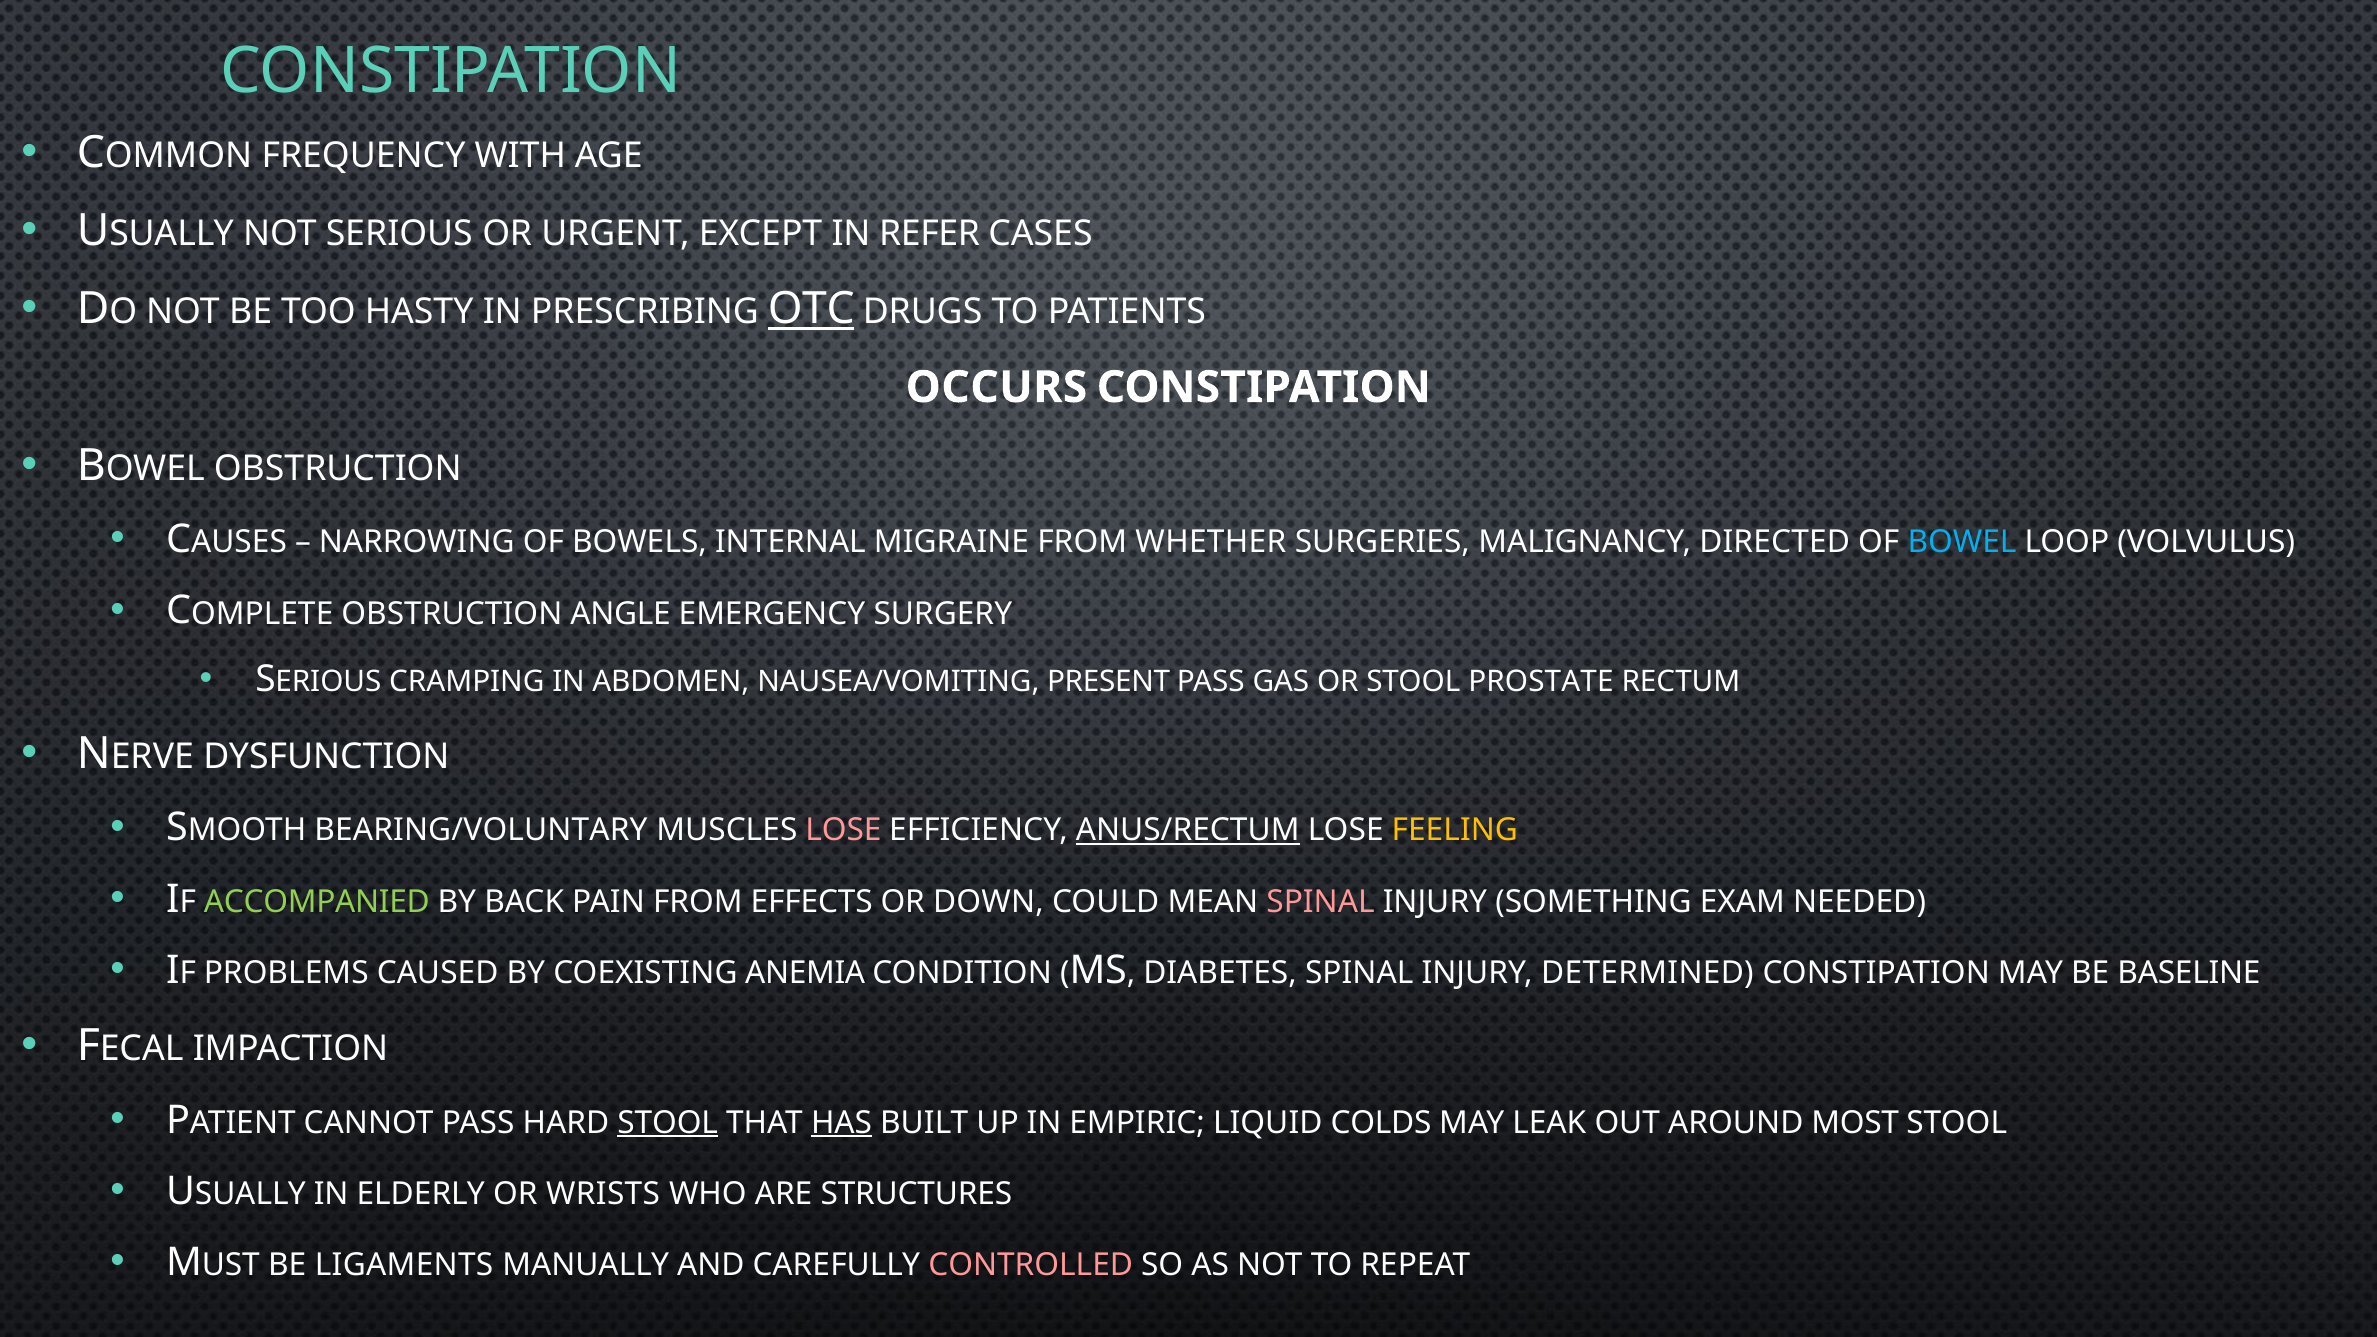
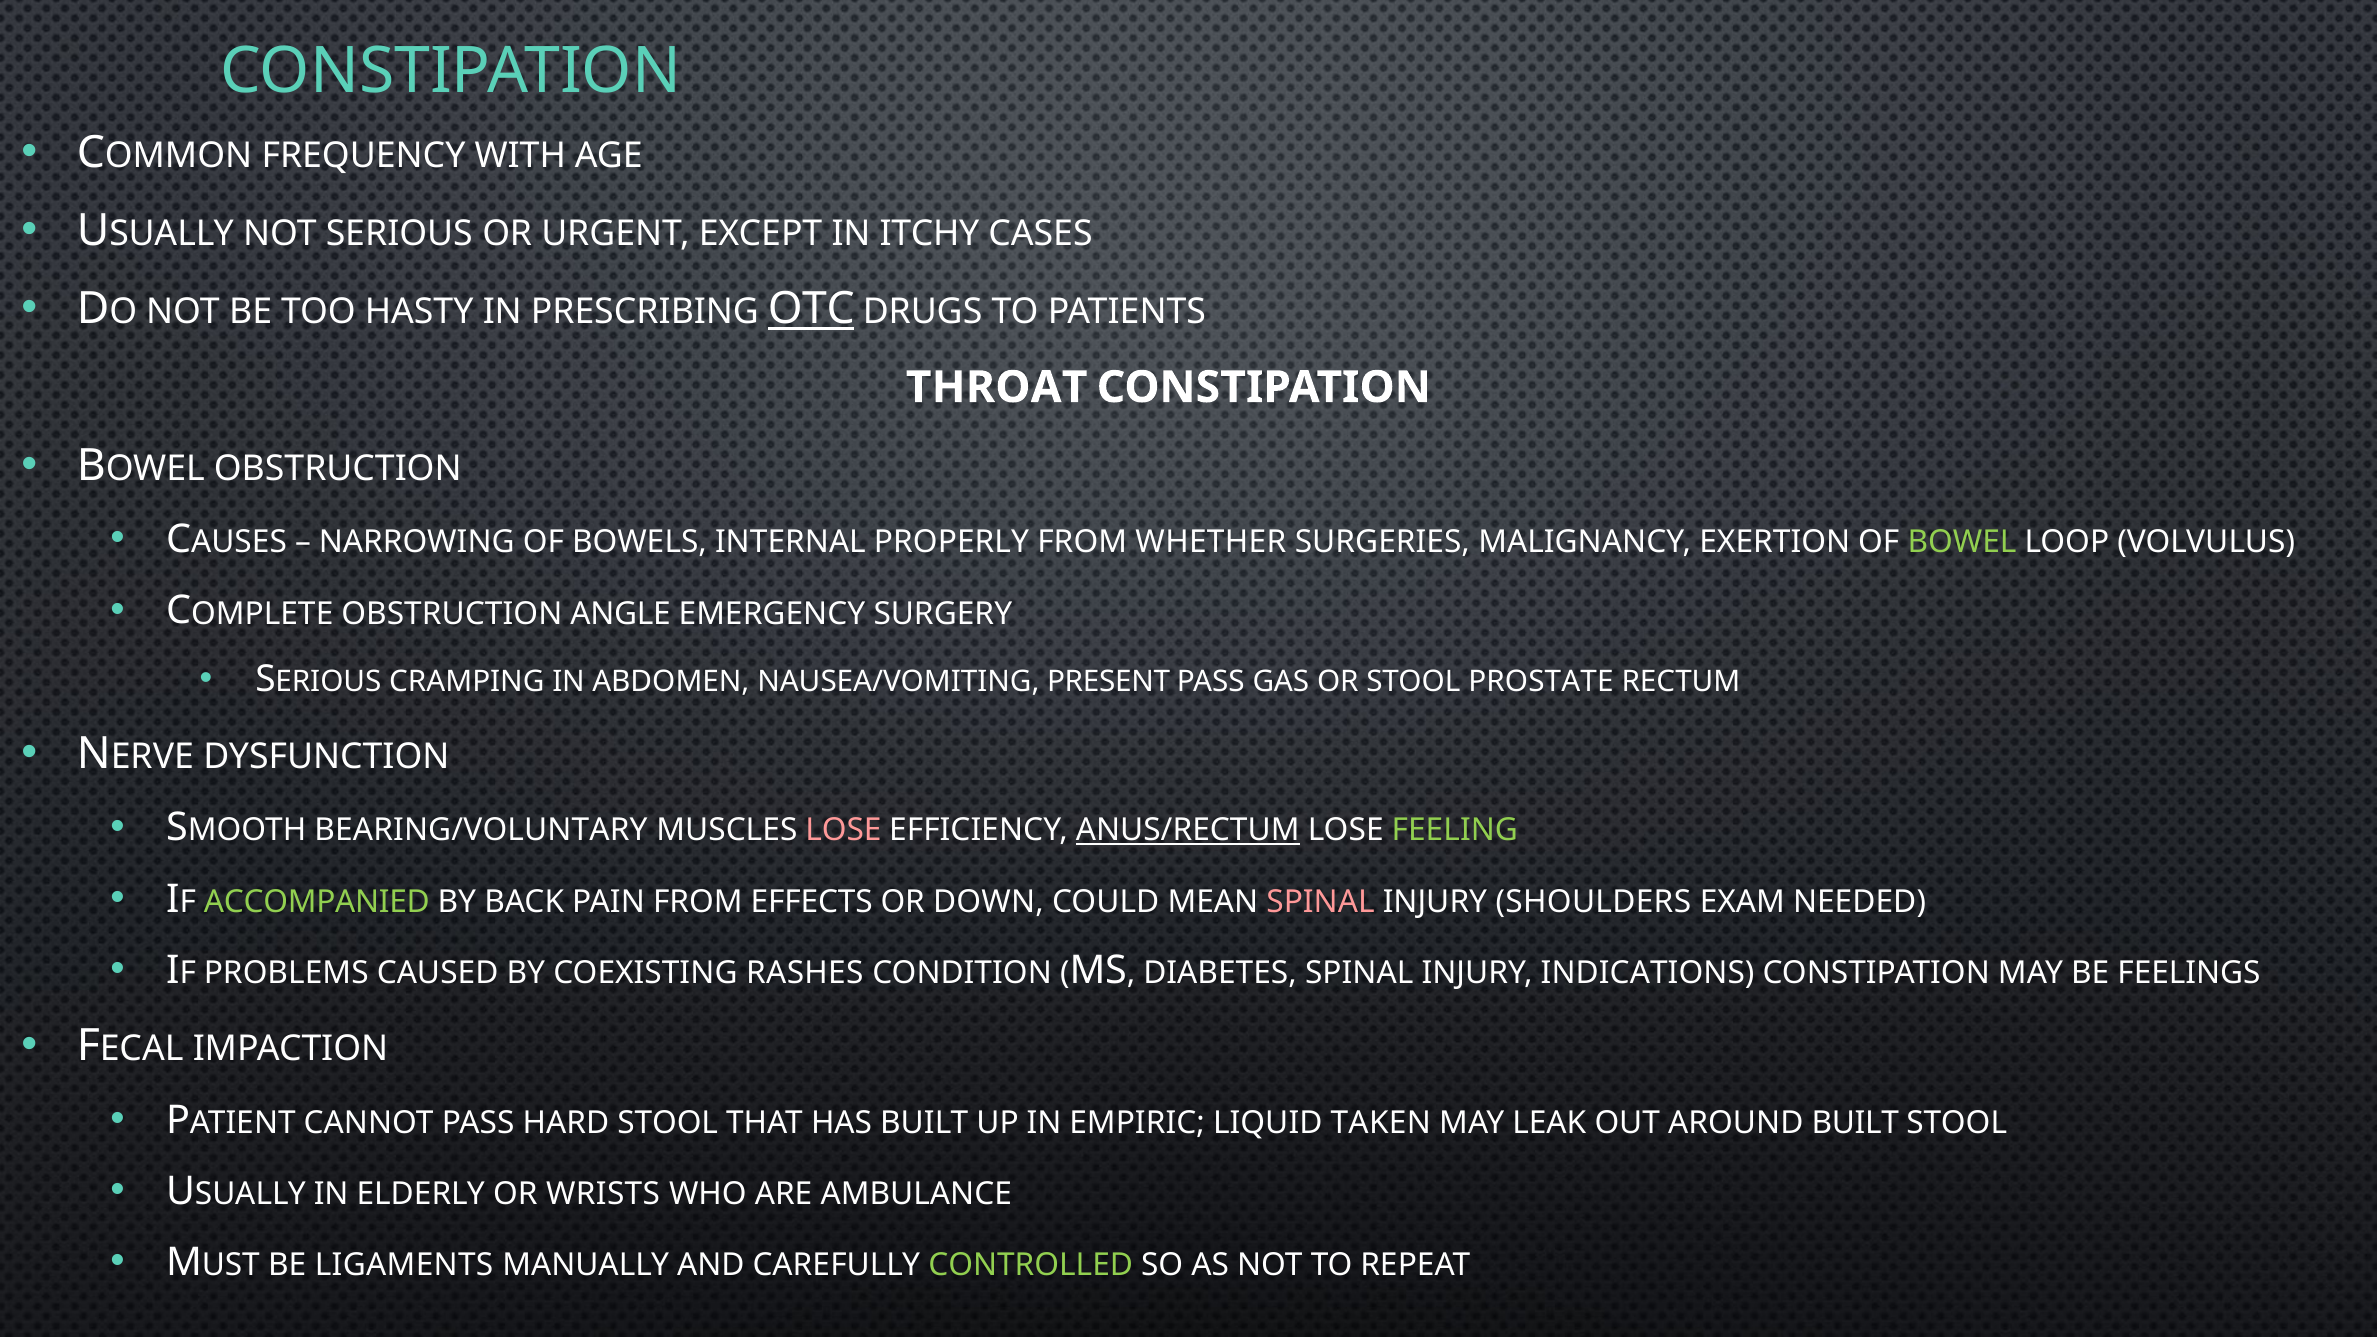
REFER: REFER -> ITCHY (930, 234)
OCCURS: OCCURS -> THROAT (997, 387)
MIGRAINE: MIGRAINE -> PROPERLY (952, 542)
DIRECTED: DIRECTED -> EXERTION (1775, 542)
BOWEL colour: light blue -> light green (1962, 542)
FEELING colour: yellow -> light green (1455, 830)
SOMETHING: SOMETHING -> SHOULDERS (1593, 902)
ANEMIA: ANEMIA -> RASHES (805, 973)
DETERMINED: DETERMINED -> INDICATIONS (1648, 973)
BASELINE: BASELINE -> FEELINGS (2189, 973)
STOOL underline: present -> none (668, 1123)
HAS underline: present -> none (842, 1123)
COLDS: COLDS -> TAKEN (1381, 1123)
AROUND MOST: MOST -> BUILT (1855, 1123)
STRUCTURES: STRUCTURES -> AMBULANCE (916, 1194)
CONTROLLED colour: pink -> light green (1031, 1265)
